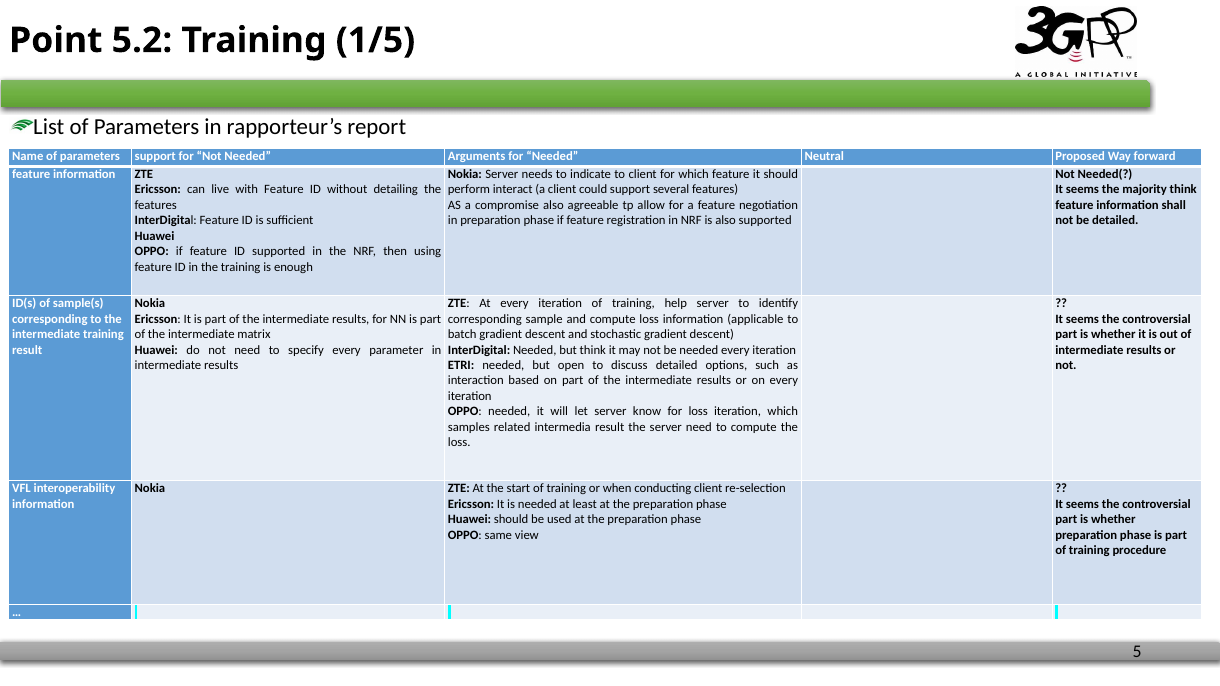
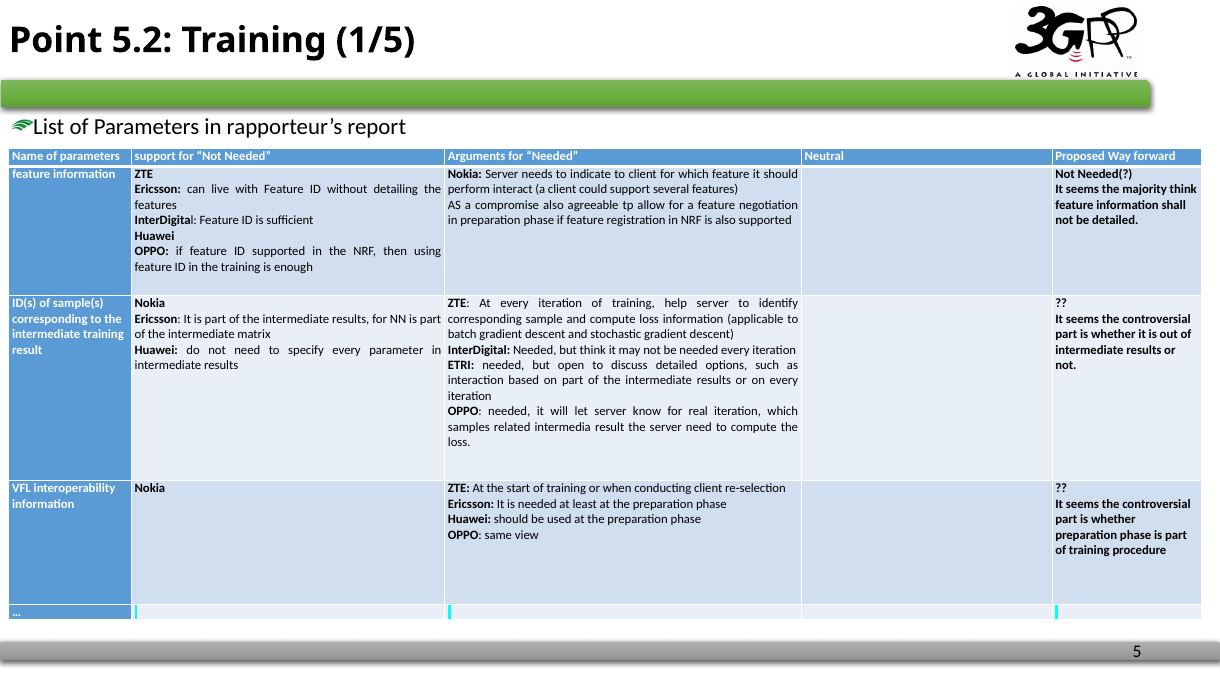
for loss: loss -> real (698, 412)
